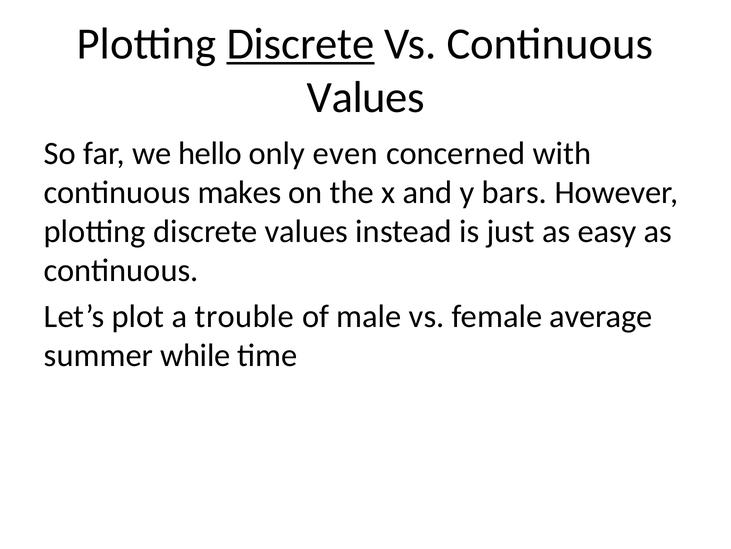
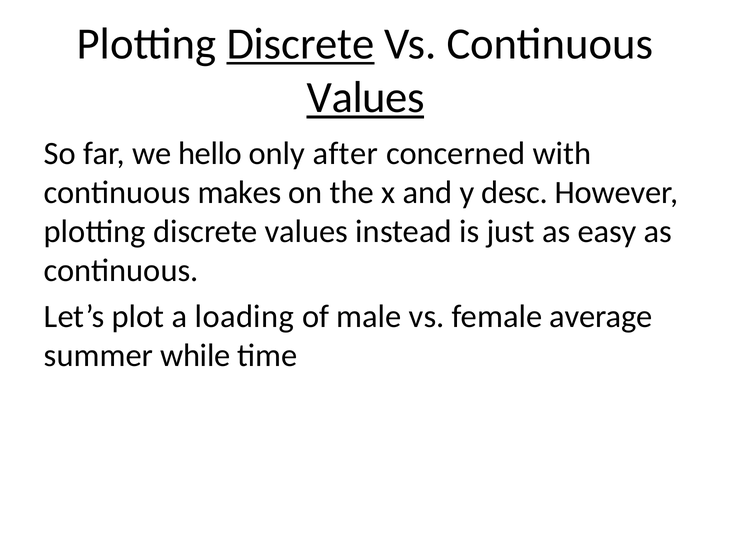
Values underline: none -> present (366, 98)
even: even -> after (345, 153)
bars: bars -> desc (515, 192)
trouble: trouble -> loading (244, 316)
